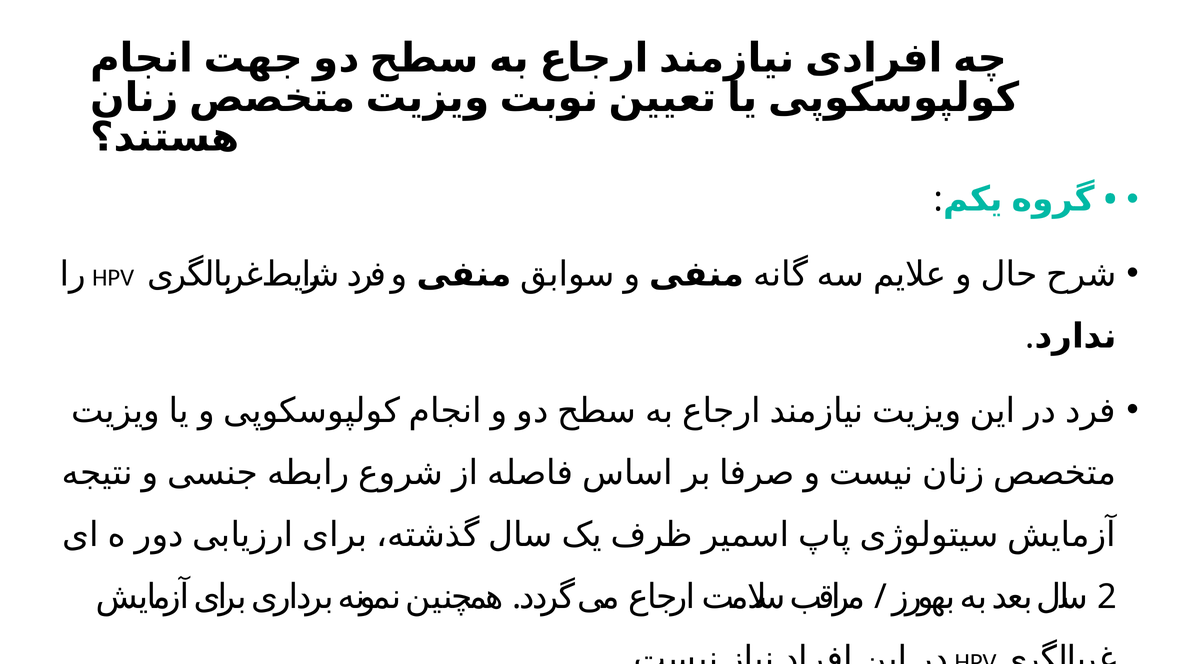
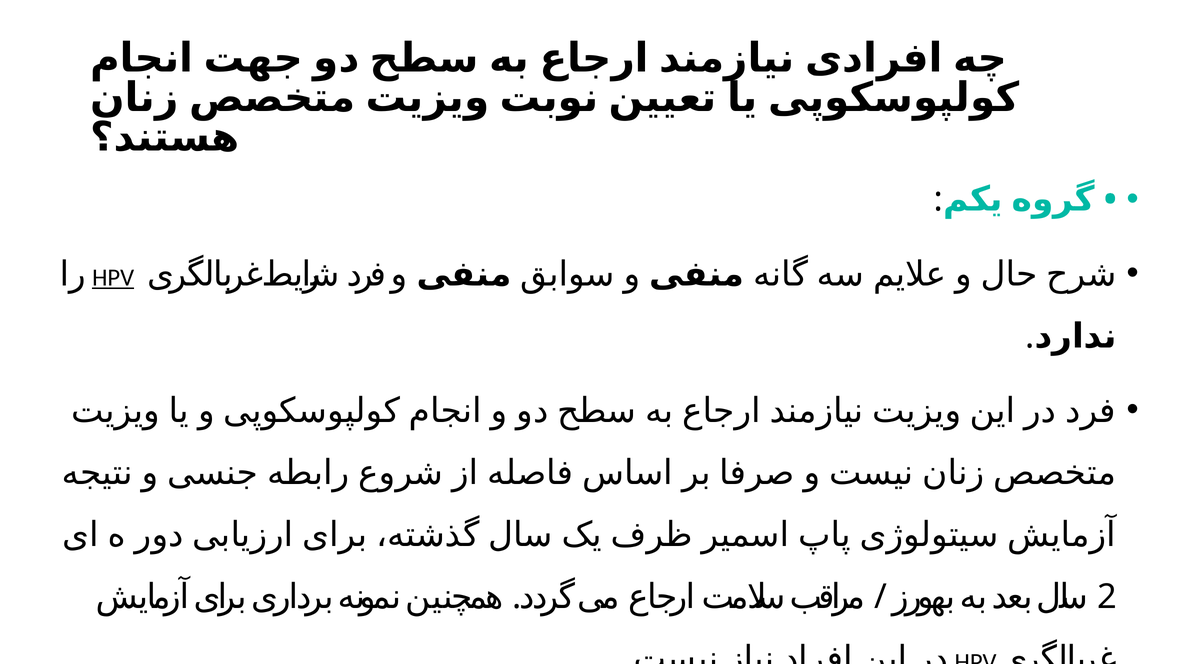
HPV underline: none -> present (113, 278)
